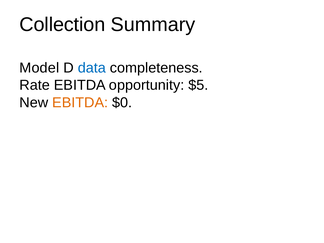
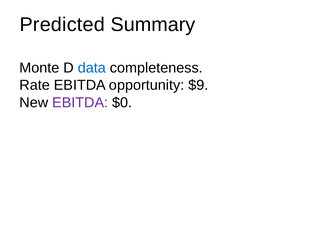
Collection: Collection -> Predicted (62, 25)
Model: Model -> Monte (39, 68)
$5: $5 -> $9 (198, 85)
EBITDA colour: orange -> purple (80, 103)
